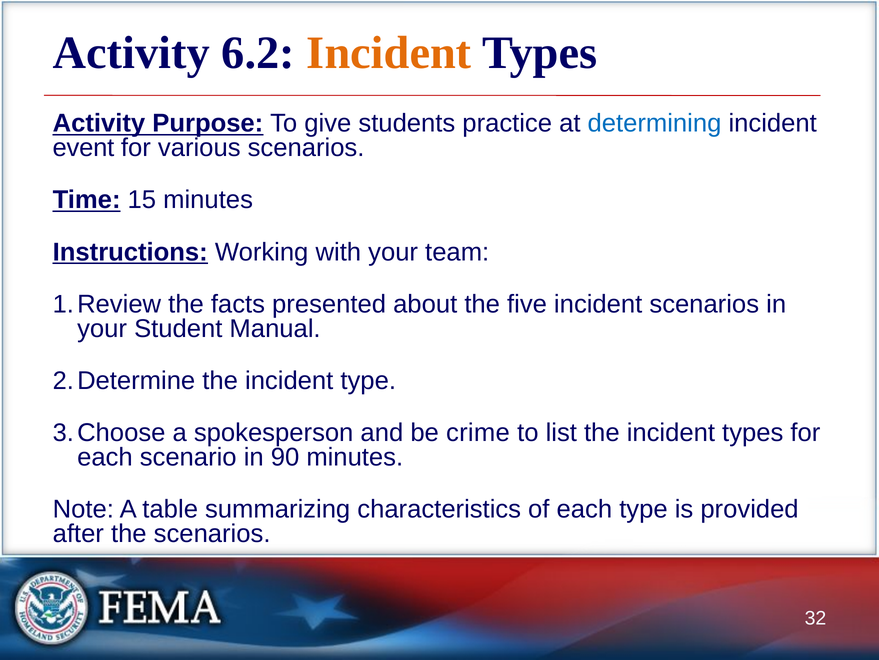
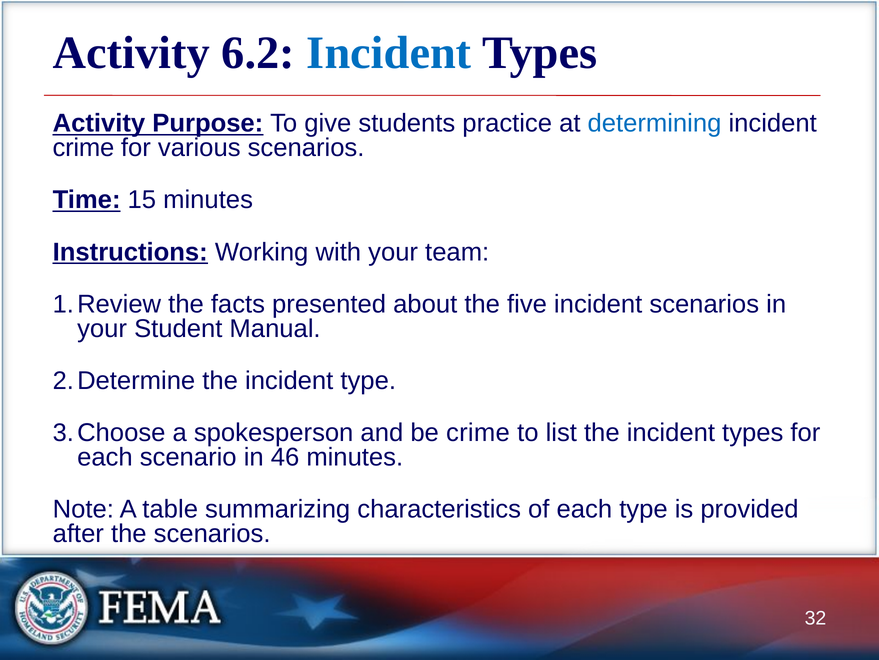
Incident colour: orange -> blue (389, 53)
event: event -> crime (83, 148)
90: 90 -> 46 (285, 457)
